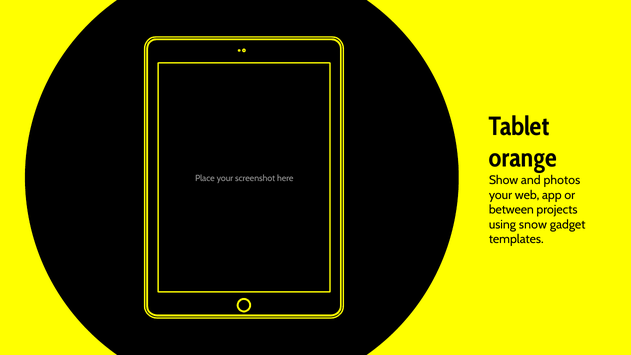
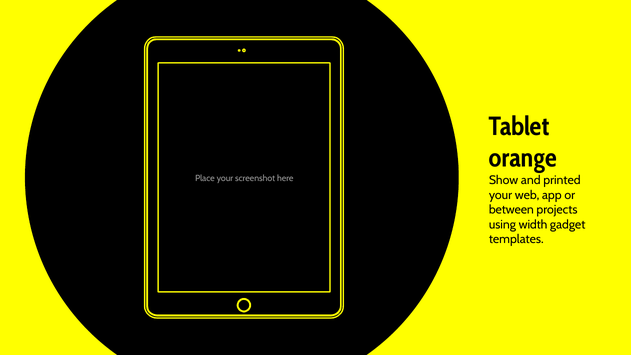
photos: photos -> printed (562, 180)
snow: snow -> width (533, 225)
